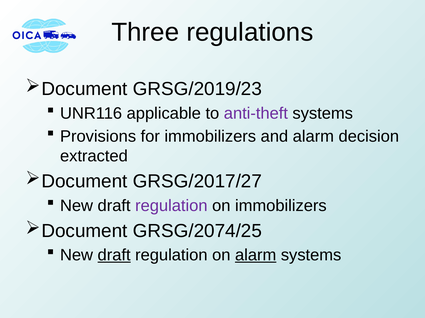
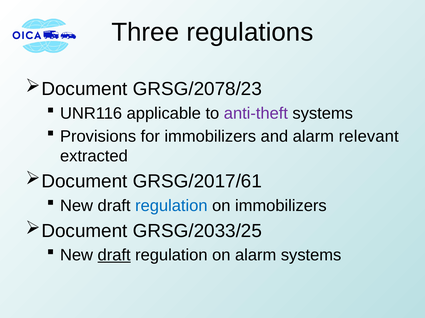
GRSG/2019/23: GRSG/2019/23 -> GRSG/2078/23 (197, 89)
decision: decision -> relevant (369, 137)
GRSG/2017/27: GRSG/2017/27 -> GRSG/2017/61 (197, 182)
regulation colour: purple -> blue (171, 206)
GRSG/2074/25: GRSG/2074/25 -> GRSG/2033/25 (197, 231)
alarm underline: present -> none (256, 256)
